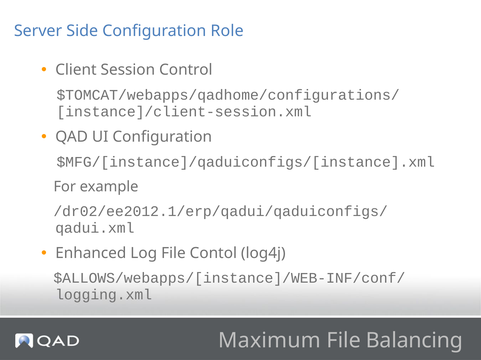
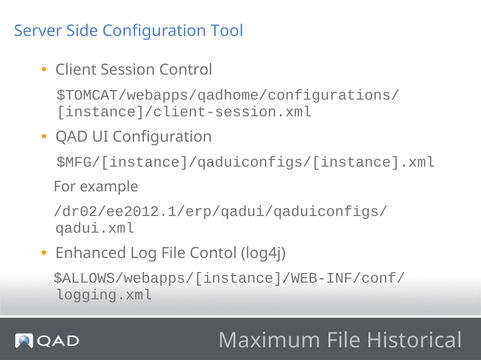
Role: Role -> Tool (227, 31)
Balancing: Balancing -> Historical (414, 341)
